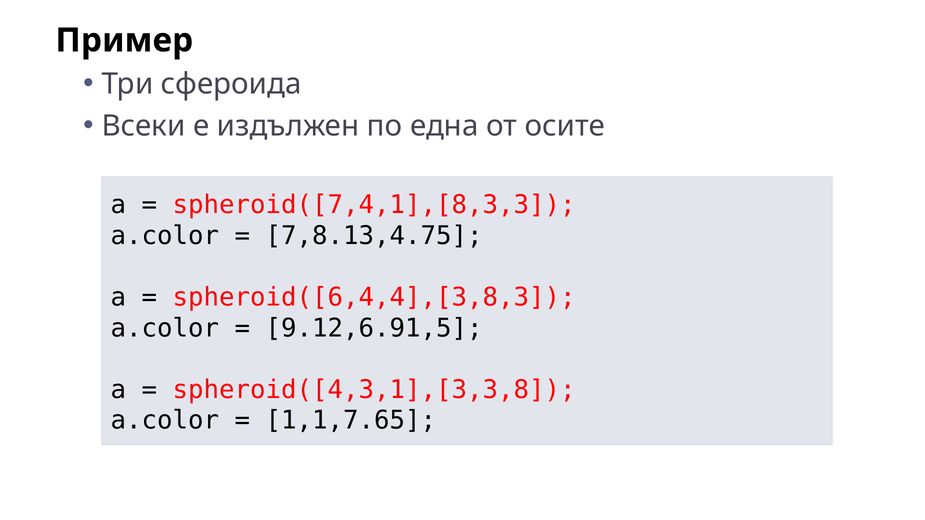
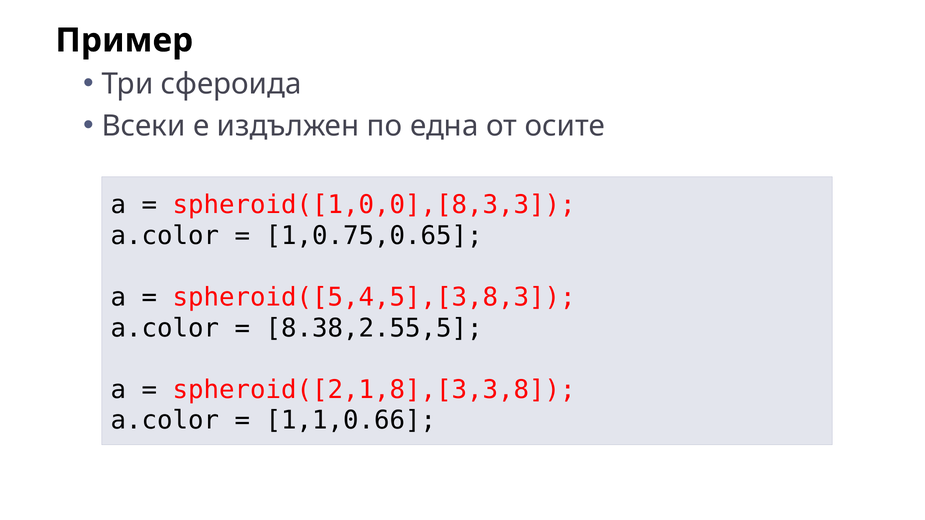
spheroid([7,4,1],[8,3,3: spheroid([7,4,1],[8,3,3 -> spheroid([1,0,0],[8,3,3 (374, 205)
7,8.13,4.75: 7,8.13,4.75 -> 1,0.75,0.65 (374, 236)
spheroid([6,4,4],[3,8,3: spheroid([6,4,4],[3,8,3 -> spheroid([5,4,5],[3,8,3 (374, 297)
9.12,6.91,5: 9.12,6.91,5 -> 8.38,2.55,5 (374, 328)
spheroid([4,3,1],[3,3,8: spheroid([4,3,1],[3,3,8 -> spheroid([2,1,8],[3,3,8 (374, 390)
1,1,7.65: 1,1,7.65 -> 1,1,0.66 (351, 421)
